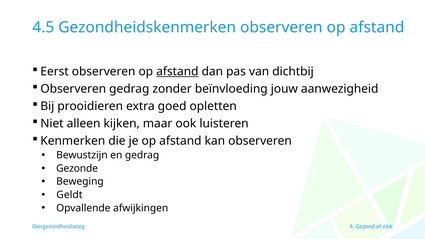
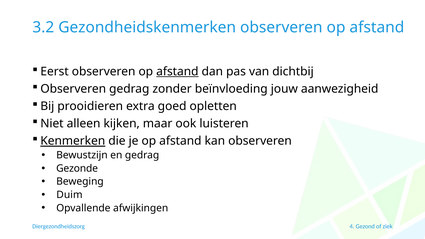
4.5: 4.5 -> 3.2 (43, 28)
Kenmerken underline: none -> present (73, 141)
Geldt: Geldt -> Duim (69, 195)
